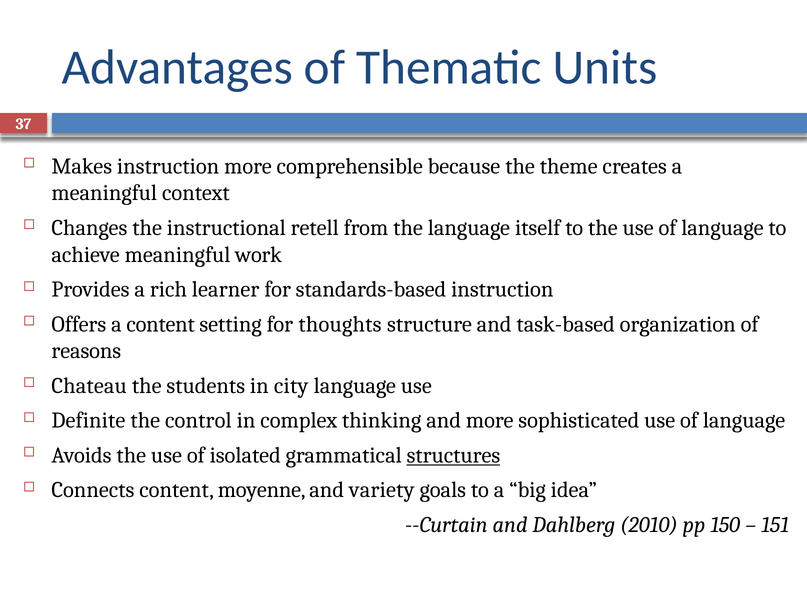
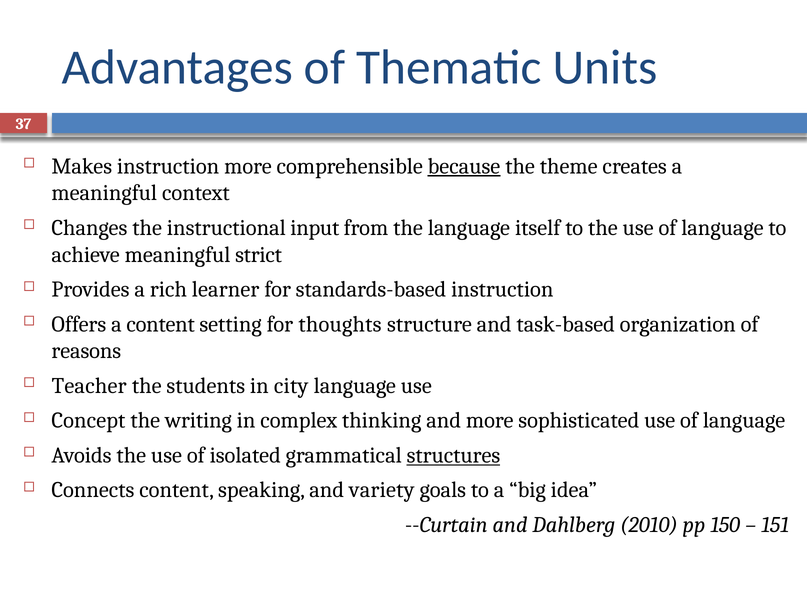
because underline: none -> present (464, 166)
retell: retell -> input (315, 228)
work: work -> strict (259, 255)
Chateau: Chateau -> Teacher (89, 386)
Definite: Definite -> Concept (88, 421)
control: control -> writing (198, 421)
moyenne: moyenne -> speaking (262, 490)
